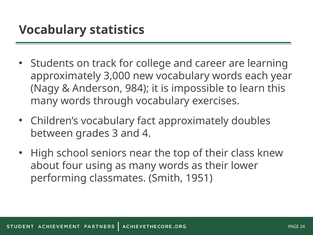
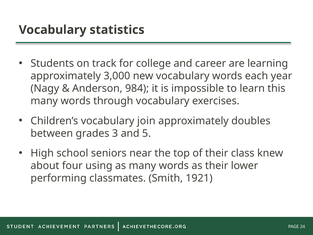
fact: fact -> join (146, 121)
4: 4 -> 5 (147, 133)
1951: 1951 -> 1921 (199, 178)
